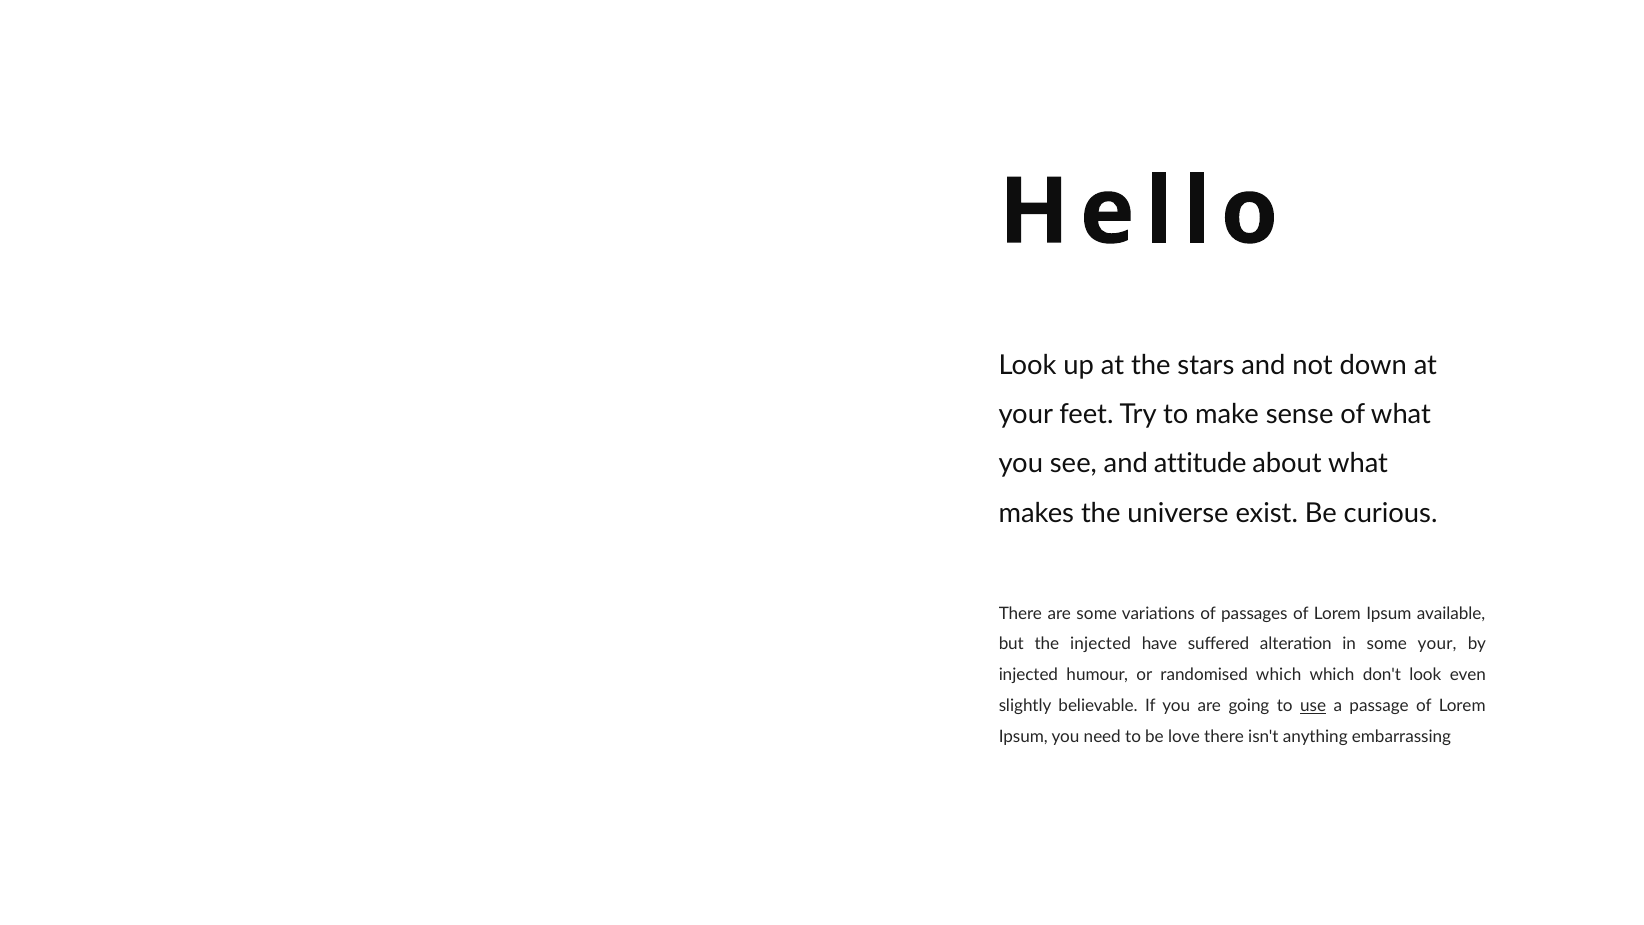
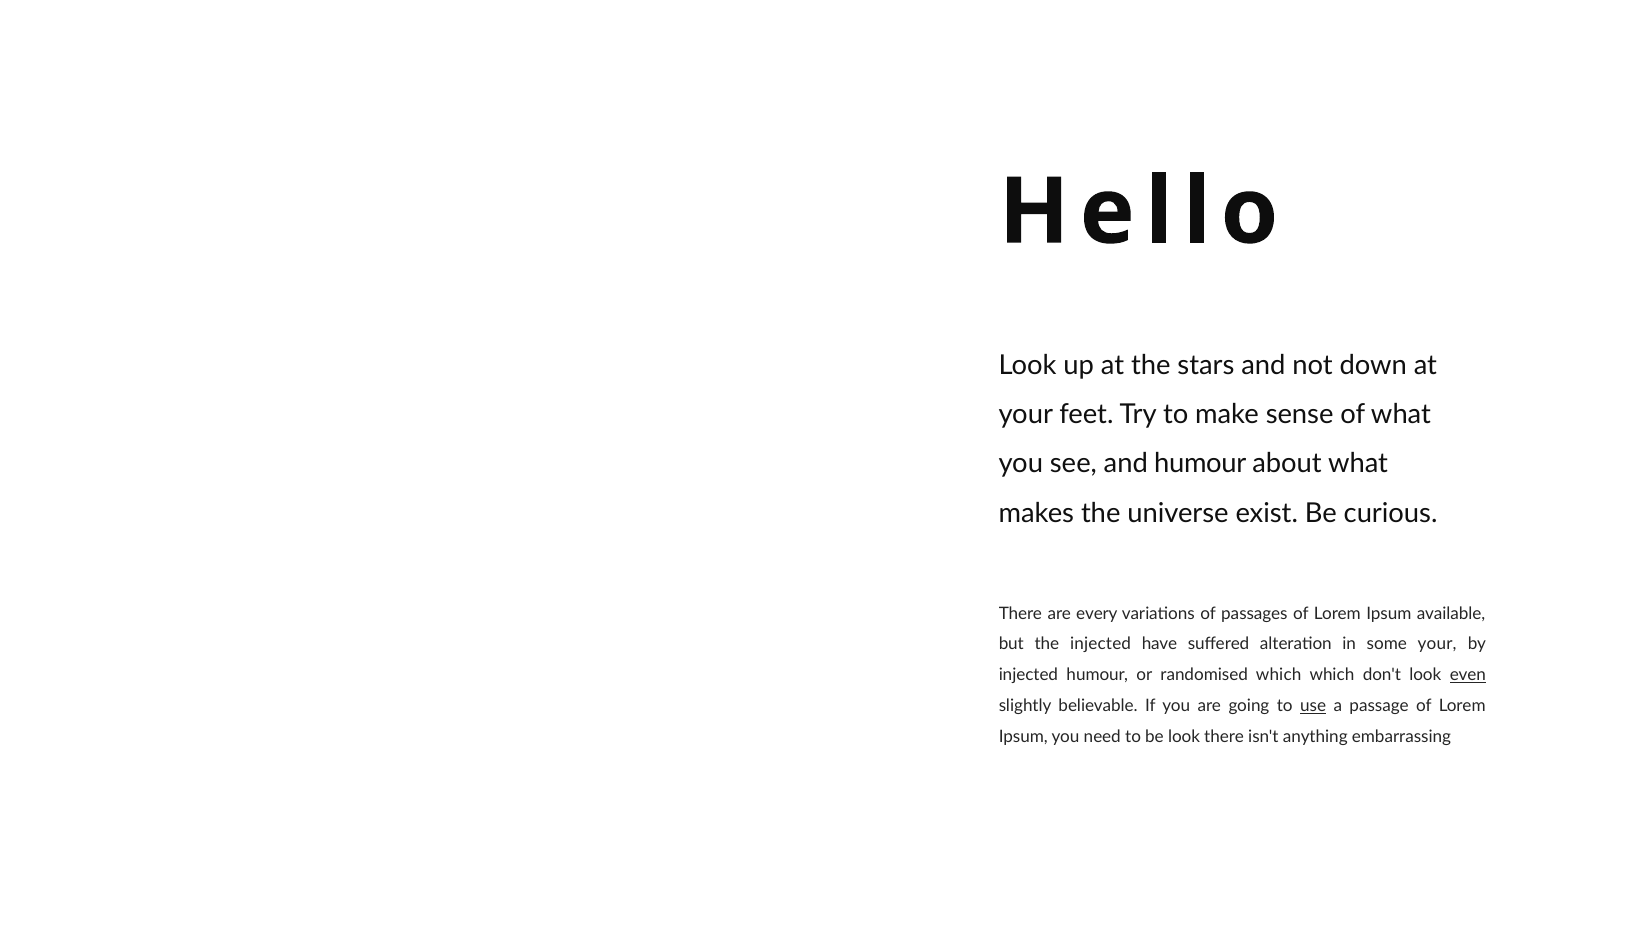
and attitude: attitude -> humour (1200, 464)
are some: some -> every (1097, 613)
even underline: none -> present (1468, 675)
be love: love -> look (1184, 737)
